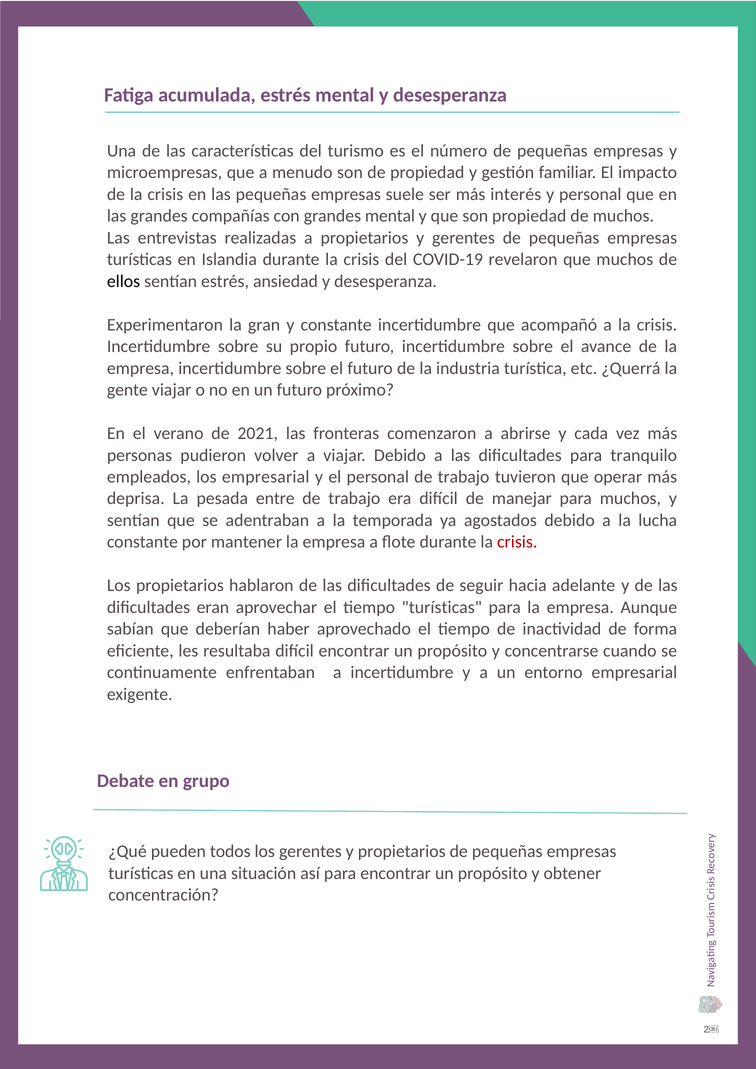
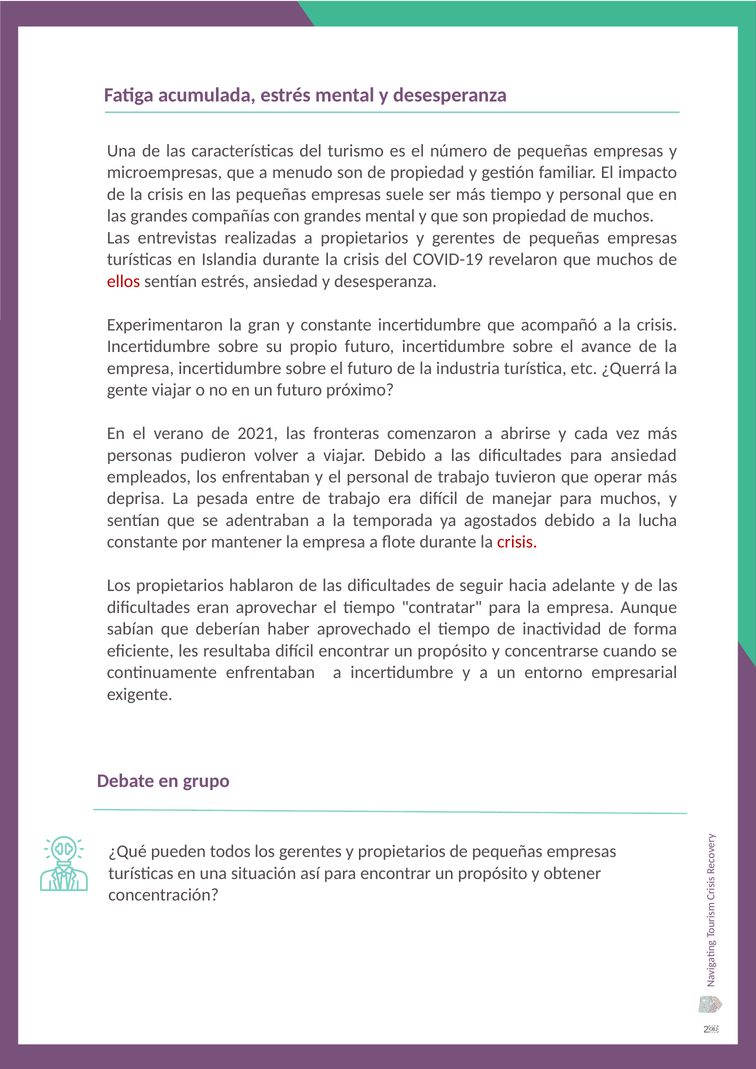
más interés: interés -> tiempo (516, 194)
ellos colour: black -> red (124, 281)
para tranquilo: tranquilo -> ansiedad (644, 455)
los empresarial: empresarial -> enfrentaban (266, 477)
tiempo turísticas: turísticas -> contratar (442, 607)
